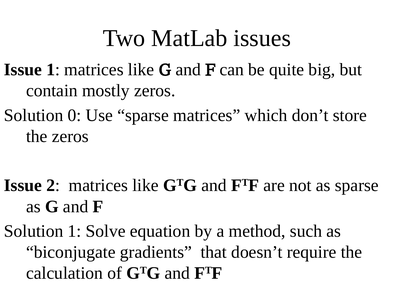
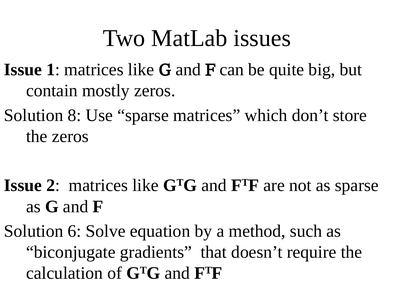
0: 0 -> 8 (74, 115)
Solution 1: 1 -> 6 (74, 231)
